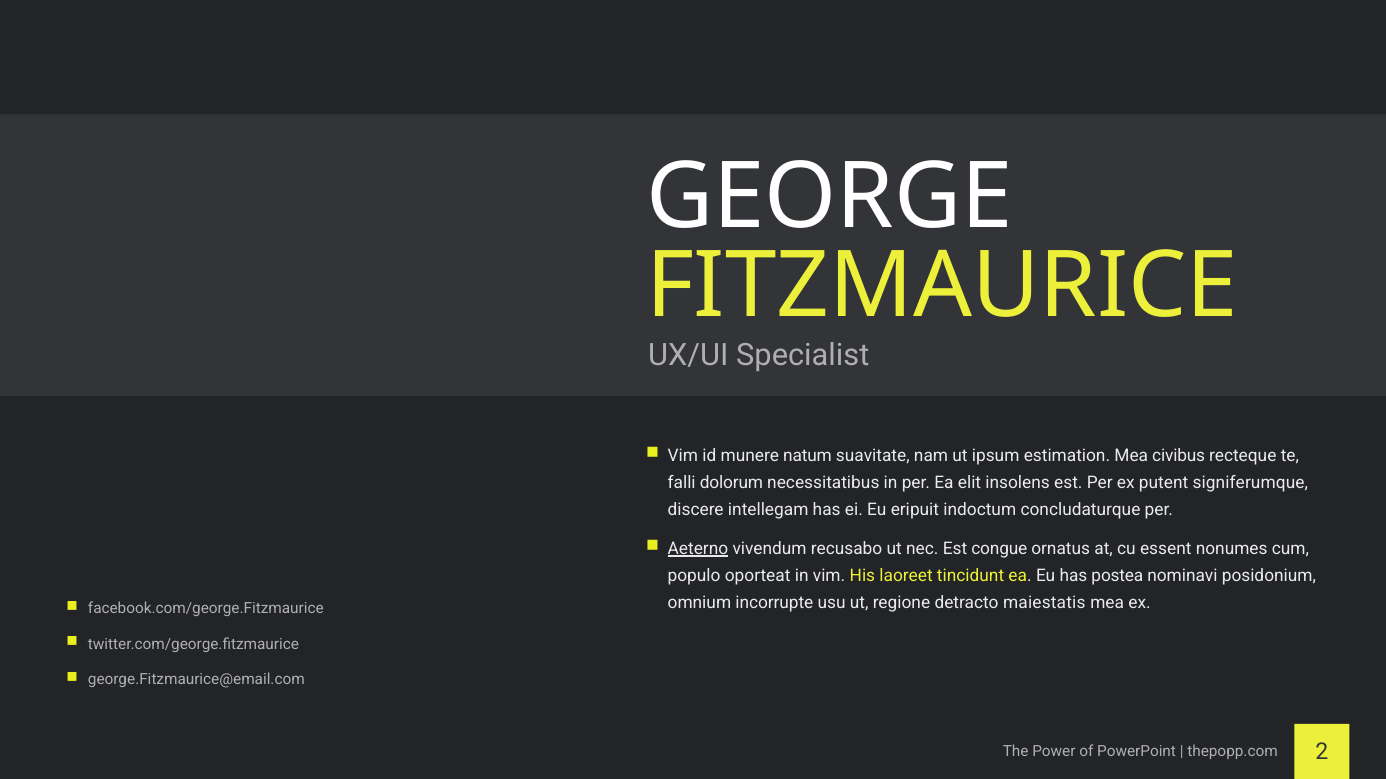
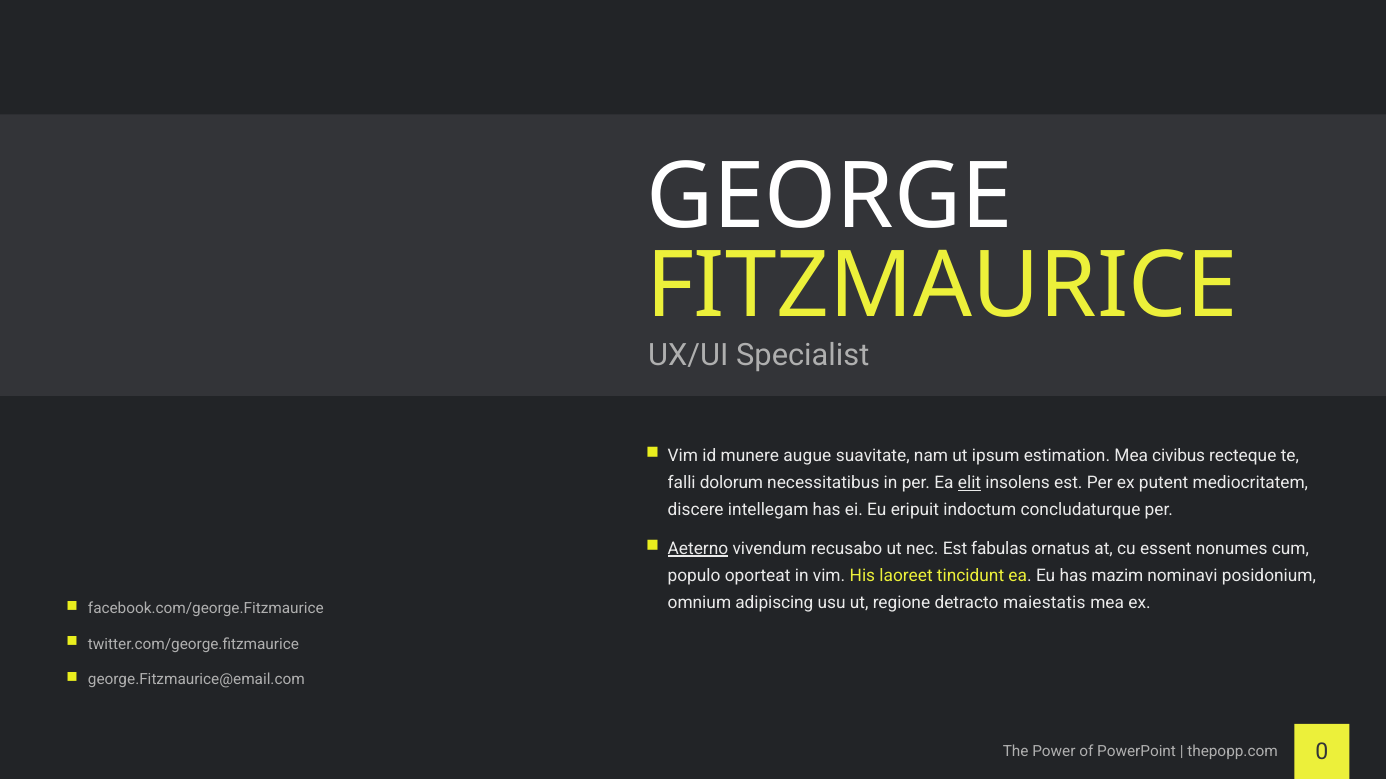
natum: natum -> augue (807, 456)
elit underline: none -> present (970, 483)
signiferumque: signiferumque -> mediocritatem (1250, 483)
congue: congue -> fabulas (999, 549)
postea: postea -> mazim (1117, 576)
incorrupte: incorrupte -> adipiscing (774, 603)
2: 2 -> 0 (1322, 752)
